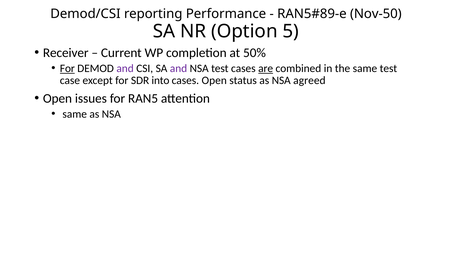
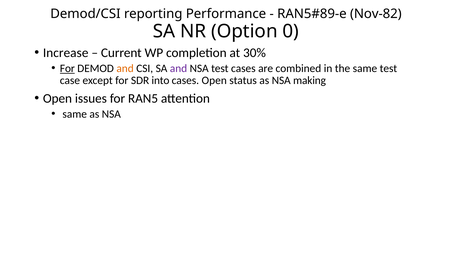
Nov-50: Nov-50 -> Nov-82 (376, 14)
5: 5 -> 0 (291, 31)
Receiver: Receiver -> Increase (66, 53)
50%: 50% -> 30% (254, 53)
and colour: purple -> orange (125, 68)
are underline: present -> none (266, 68)
agreed: agreed -> making (310, 81)
